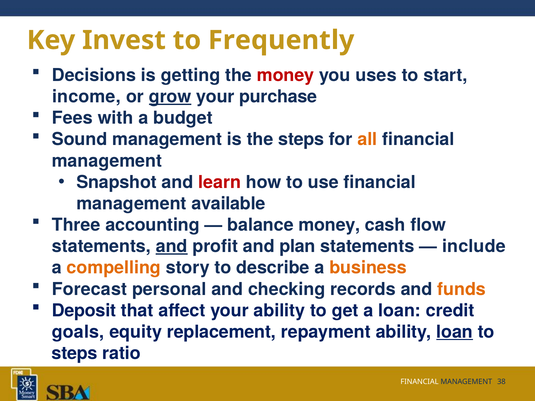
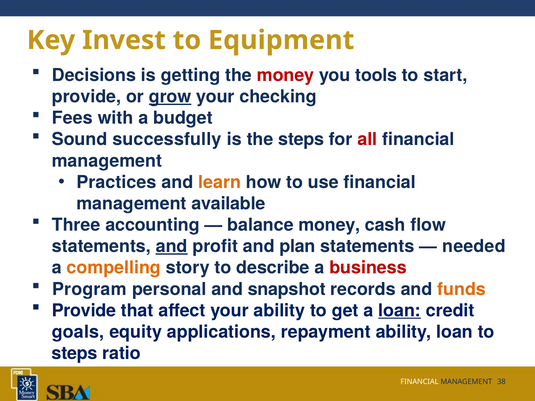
Frequently: Frequently -> Equipment (281, 40)
uses: uses -> tools (376, 75)
income: income -> provide (87, 97)
purchase: purchase -> checking (278, 97)
Sound management: management -> successfully (167, 140)
all colour: orange -> red (367, 140)
Snapshot: Snapshot -> Practices (116, 182)
learn colour: red -> orange (220, 182)
include: include -> needed (474, 247)
business colour: orange -> red (368, 268)
Forecast: Forecast -> Program (89, 289)
checking: checking -> snapshot (287, 289)
Deposit: Deposit -> Provide (84, 311)
loan underline: none -> present (400, 311)
replacement: replacement -> applications (221, 332)
loan underline: present -> none (455, 332)
